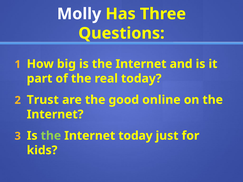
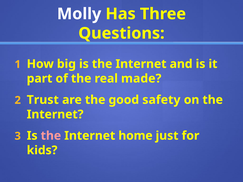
real today: today -> made (141, 79)
online: online -> safety (161, 100)
the colour: light green -> pink (51, 136)
Internet today: today -> home (135, 136)
